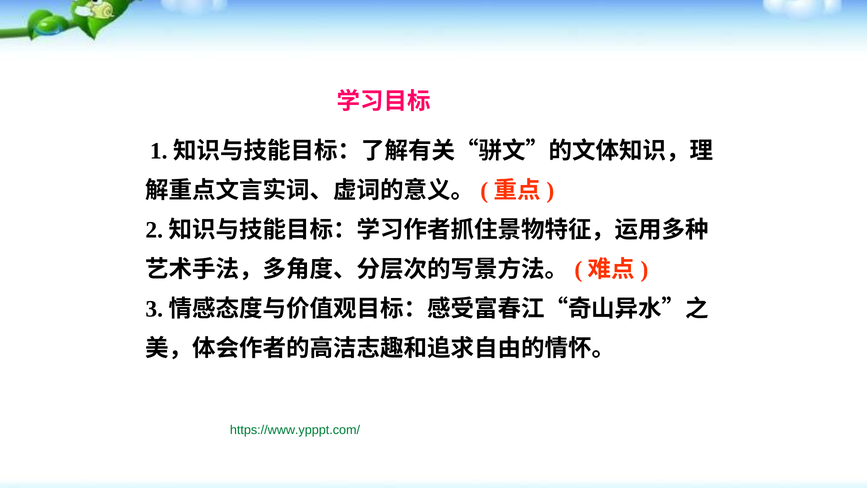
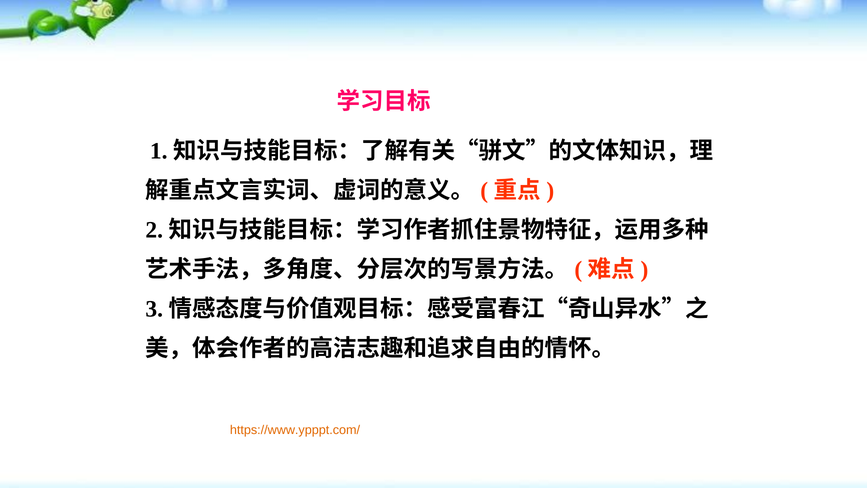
https://www.ypppt.com/ colour: green -> orange (295, 430)
